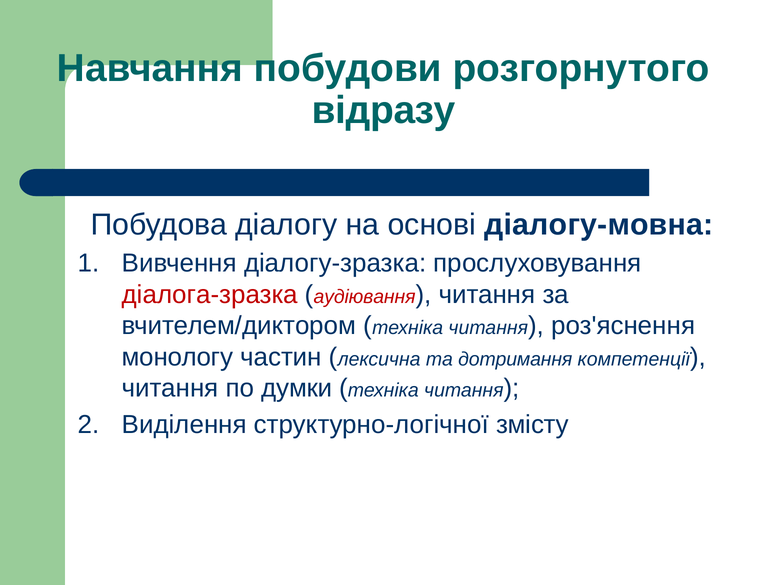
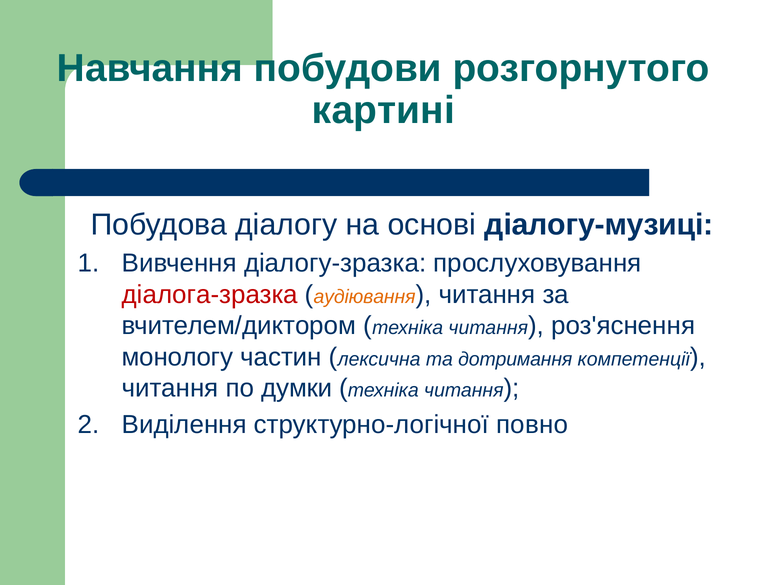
відразу: відразу -> картині (383, 110)
діалогу-мовна: діалогу-мовна -> діалогу-музиці (599, 224)
аудіювання colour: red -> orange (365, 296)
змісту: змісту -> повно (532, 424)
